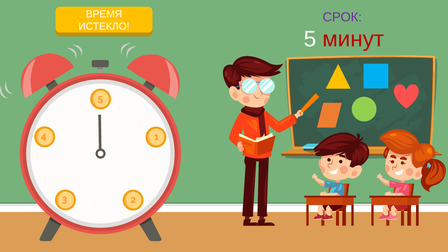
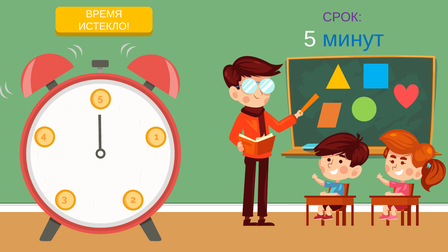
минут colour: red -> blue (353, 39)
